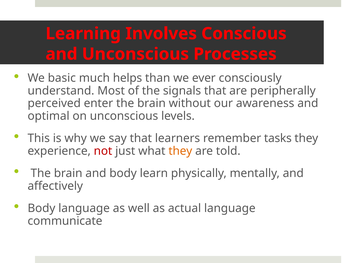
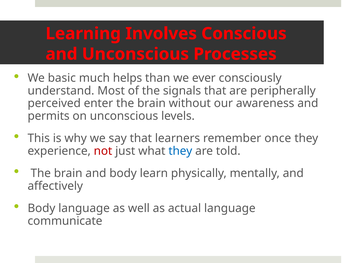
optimal: optimal -> permits (49, 116)
tasks: tasks -> once (278, 138)
they colour: orange -> blue (180, 151)
